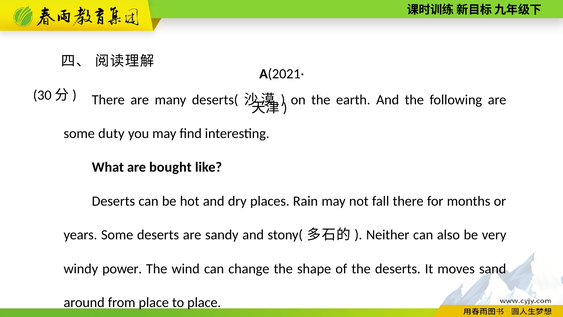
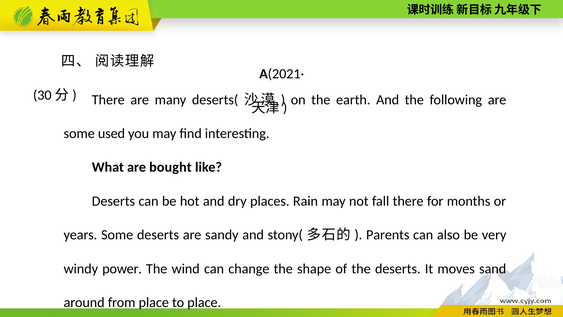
duty: duty -> used (111, 133)
Neither: Neither -> Parents (388, 235)
